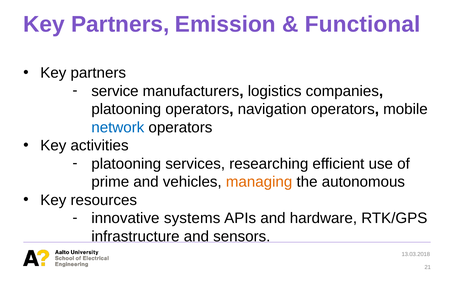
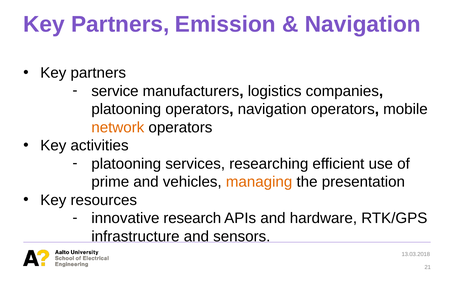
Functional: Functional -> Navigation (363, 24)
network colour: blue -> orange (118, 127)
autonomous: autonomous -> presentation (363, 182)
systems: systems -> research (192, 218)
